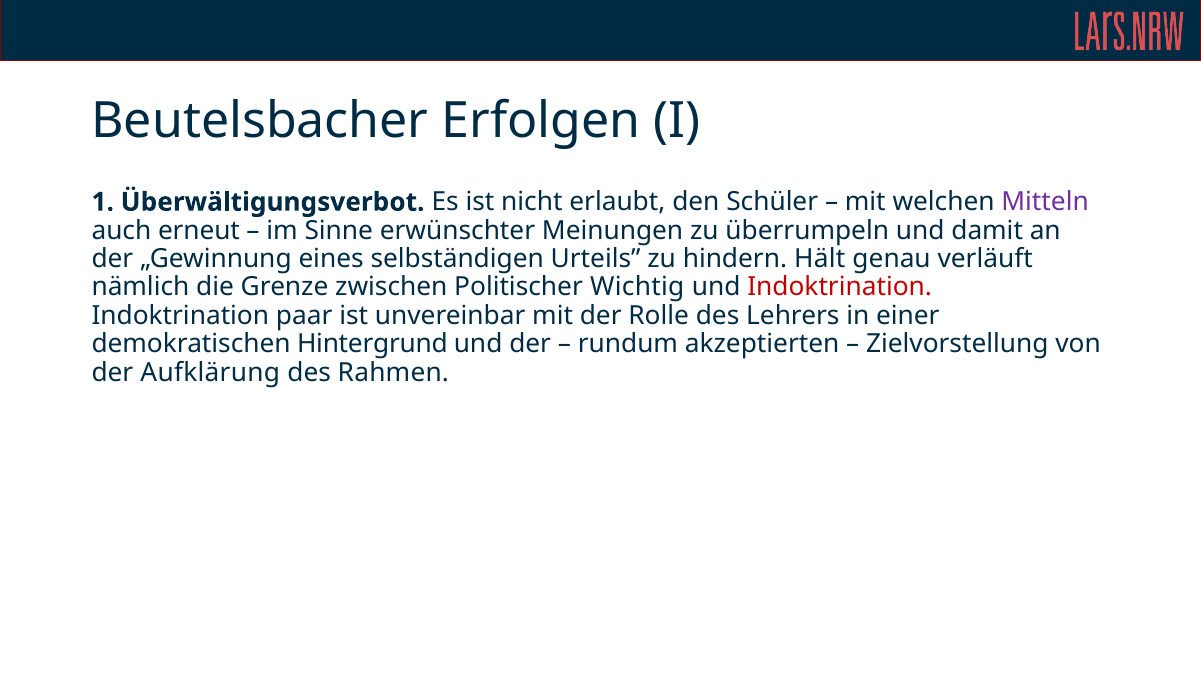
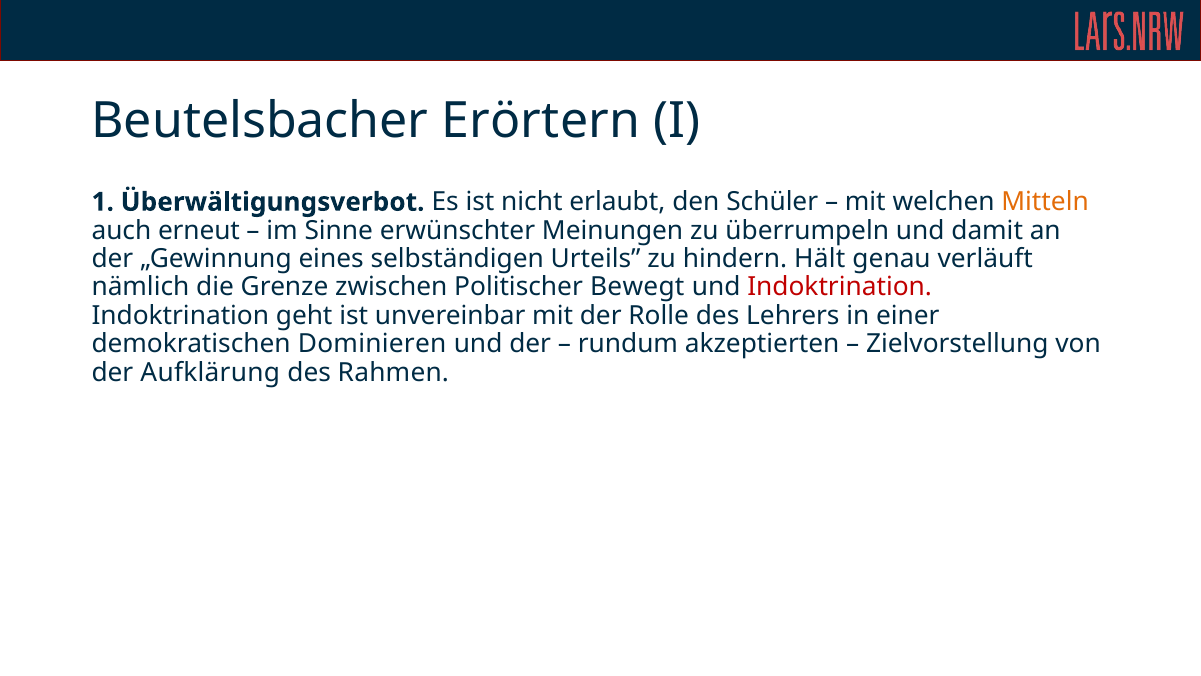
Erfolgen: Erfolgen -> Erörtern (541, 121)
Mitteln colour: purple -> orange (1045, 202)
Wichtig: Wichtig -> Bewegt (637, 287)
paar: paar -> geht (304, 315)
Hintergrund: Hintergrund -> Dominieren (372, 344)
